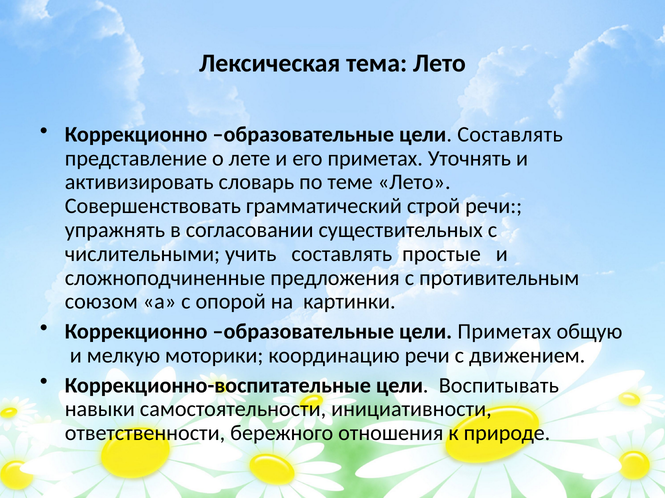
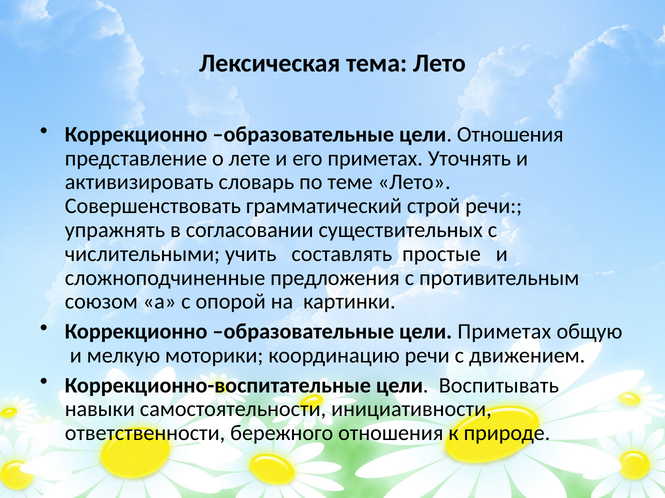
цели Составлять: Составлять -> Отношения (510, 135)
